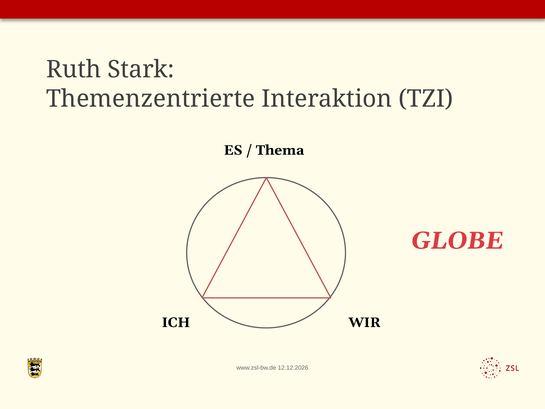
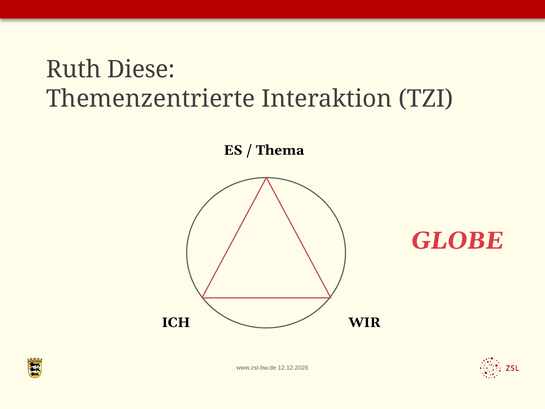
Stark: Stark -> Diese (141, 70)
